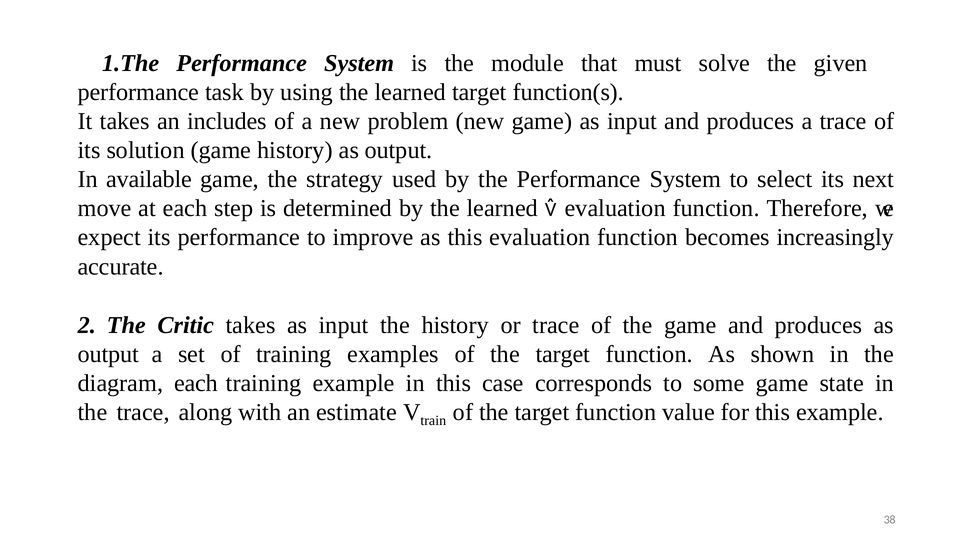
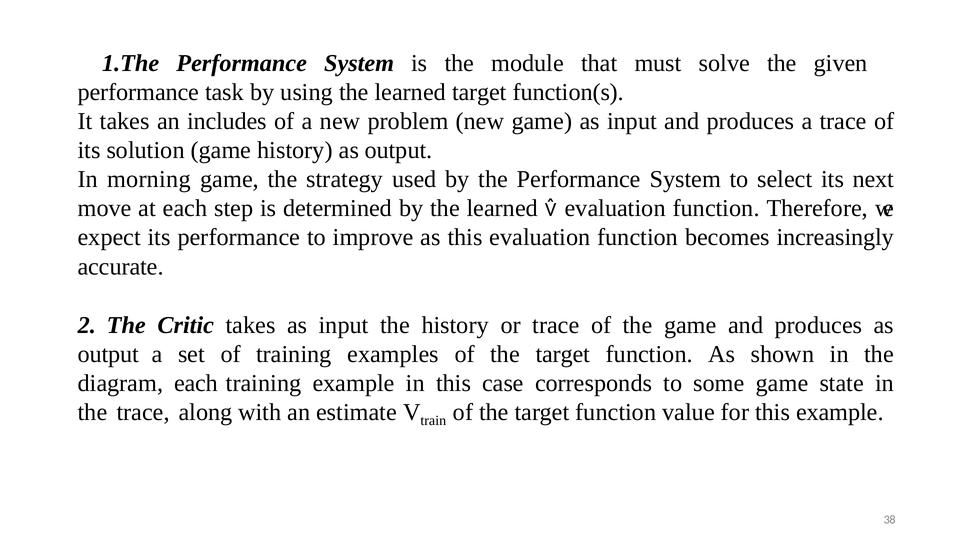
available: available -> morning (149, 180)
